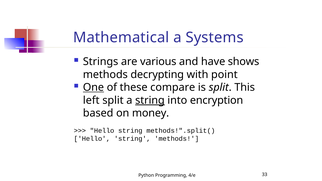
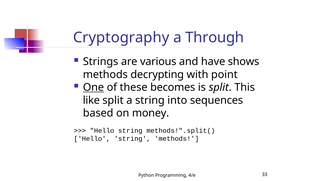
Mathematical: Mathematical -> Cryptography (121, 37)
Systems: Systems -> Through (215, 37)
compare: compare -> becomes (173, 87)
left: left -> like (91, 100)
string underline: present -> none (150, 100)
encryption: encryption -> sequences (217, 100)
